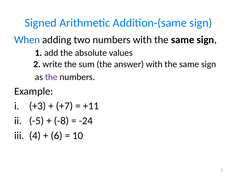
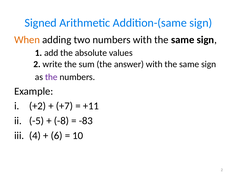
When colour: blue -> orange (27, 40)
+3: +3 -> +2 (38, 106)
-24: -24 -> -83 (86, 121)
